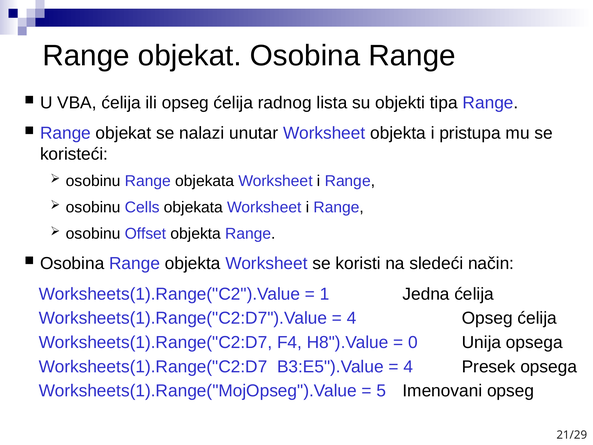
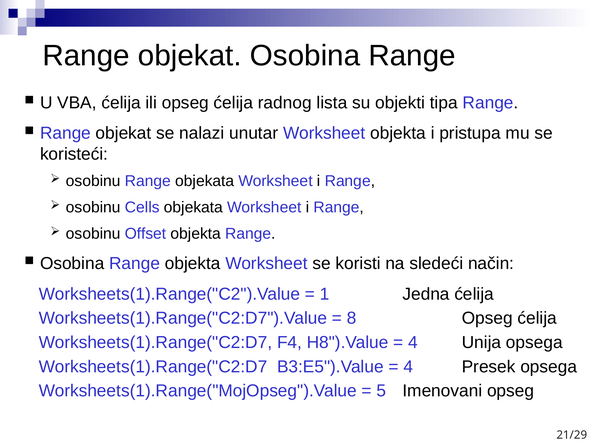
4: 4 -> 8 (352, 318)
0: 0 -> 4 (413, 342)
